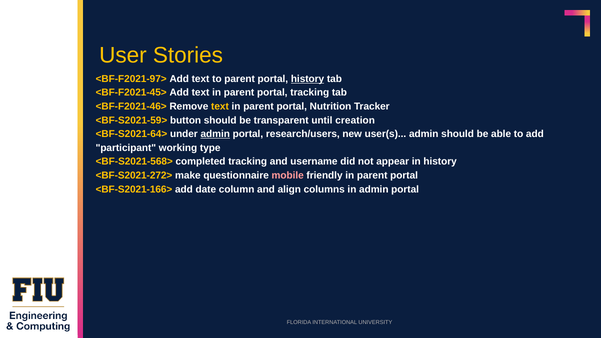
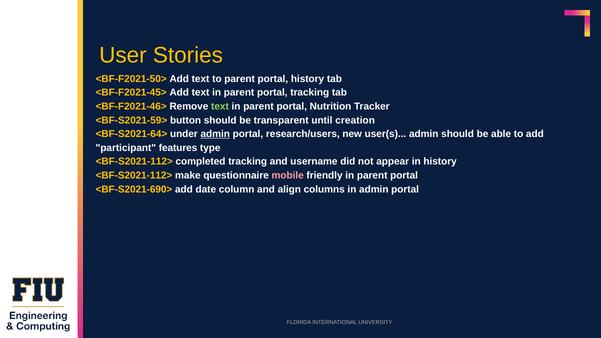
<BF-F2021-97>: <BF-F2021-97> -> <BF-F2021-50> (131, 79)
history underline: present -> none (308, 79)
text colour: yellow -> light green (220, 106)
working: working -> features (178, 148)
<BF-S2021-568>: <BF-S2021-568> -> <BF-S2021-112> (134, 162)
<BF-S2021-272>: <BF-S2021-272> -> <BF-S2021-112> (134, 176)
<BF-S2021-166>: <BF-S2021-166> -> <BF-S2021-690> (134, 189)
